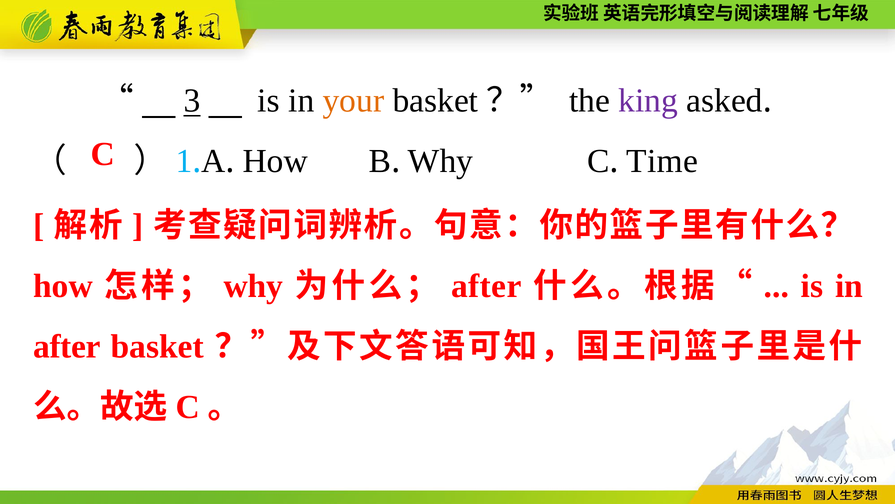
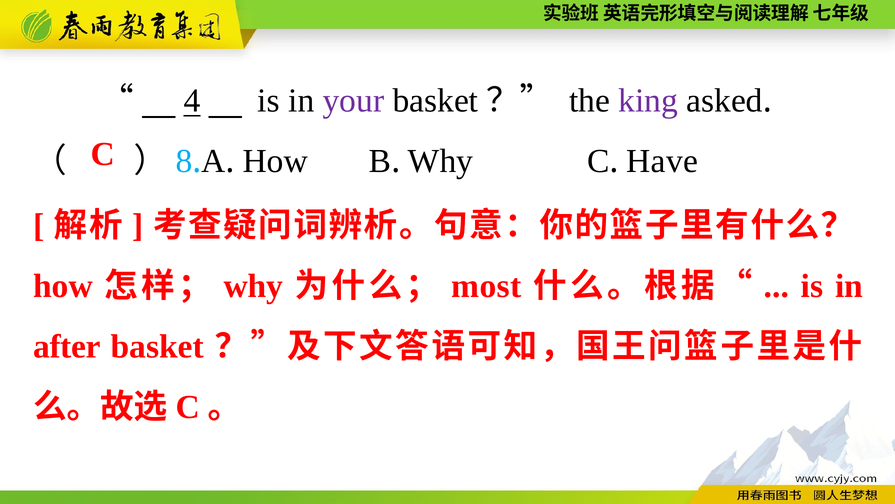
3: 3 -> 4 (192, 101)
your colour: orange -> purple (353, 101)
1: 1 -> 8 (184, 161)
Time: Time -> Have (662, 161)
after: after -> most (486, 286)
